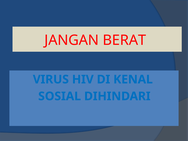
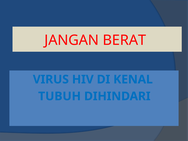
SOSIAL: SOSIAL -> TUBUH (60, 96)
